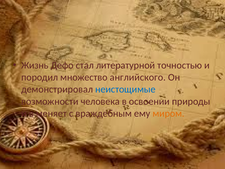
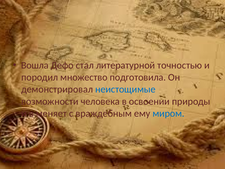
Жизнь: Жизнь -> Вошла (35, 65)
английского: английского -> подготовила (138, 77)
миром colour: orange -> blue (169, 113)
